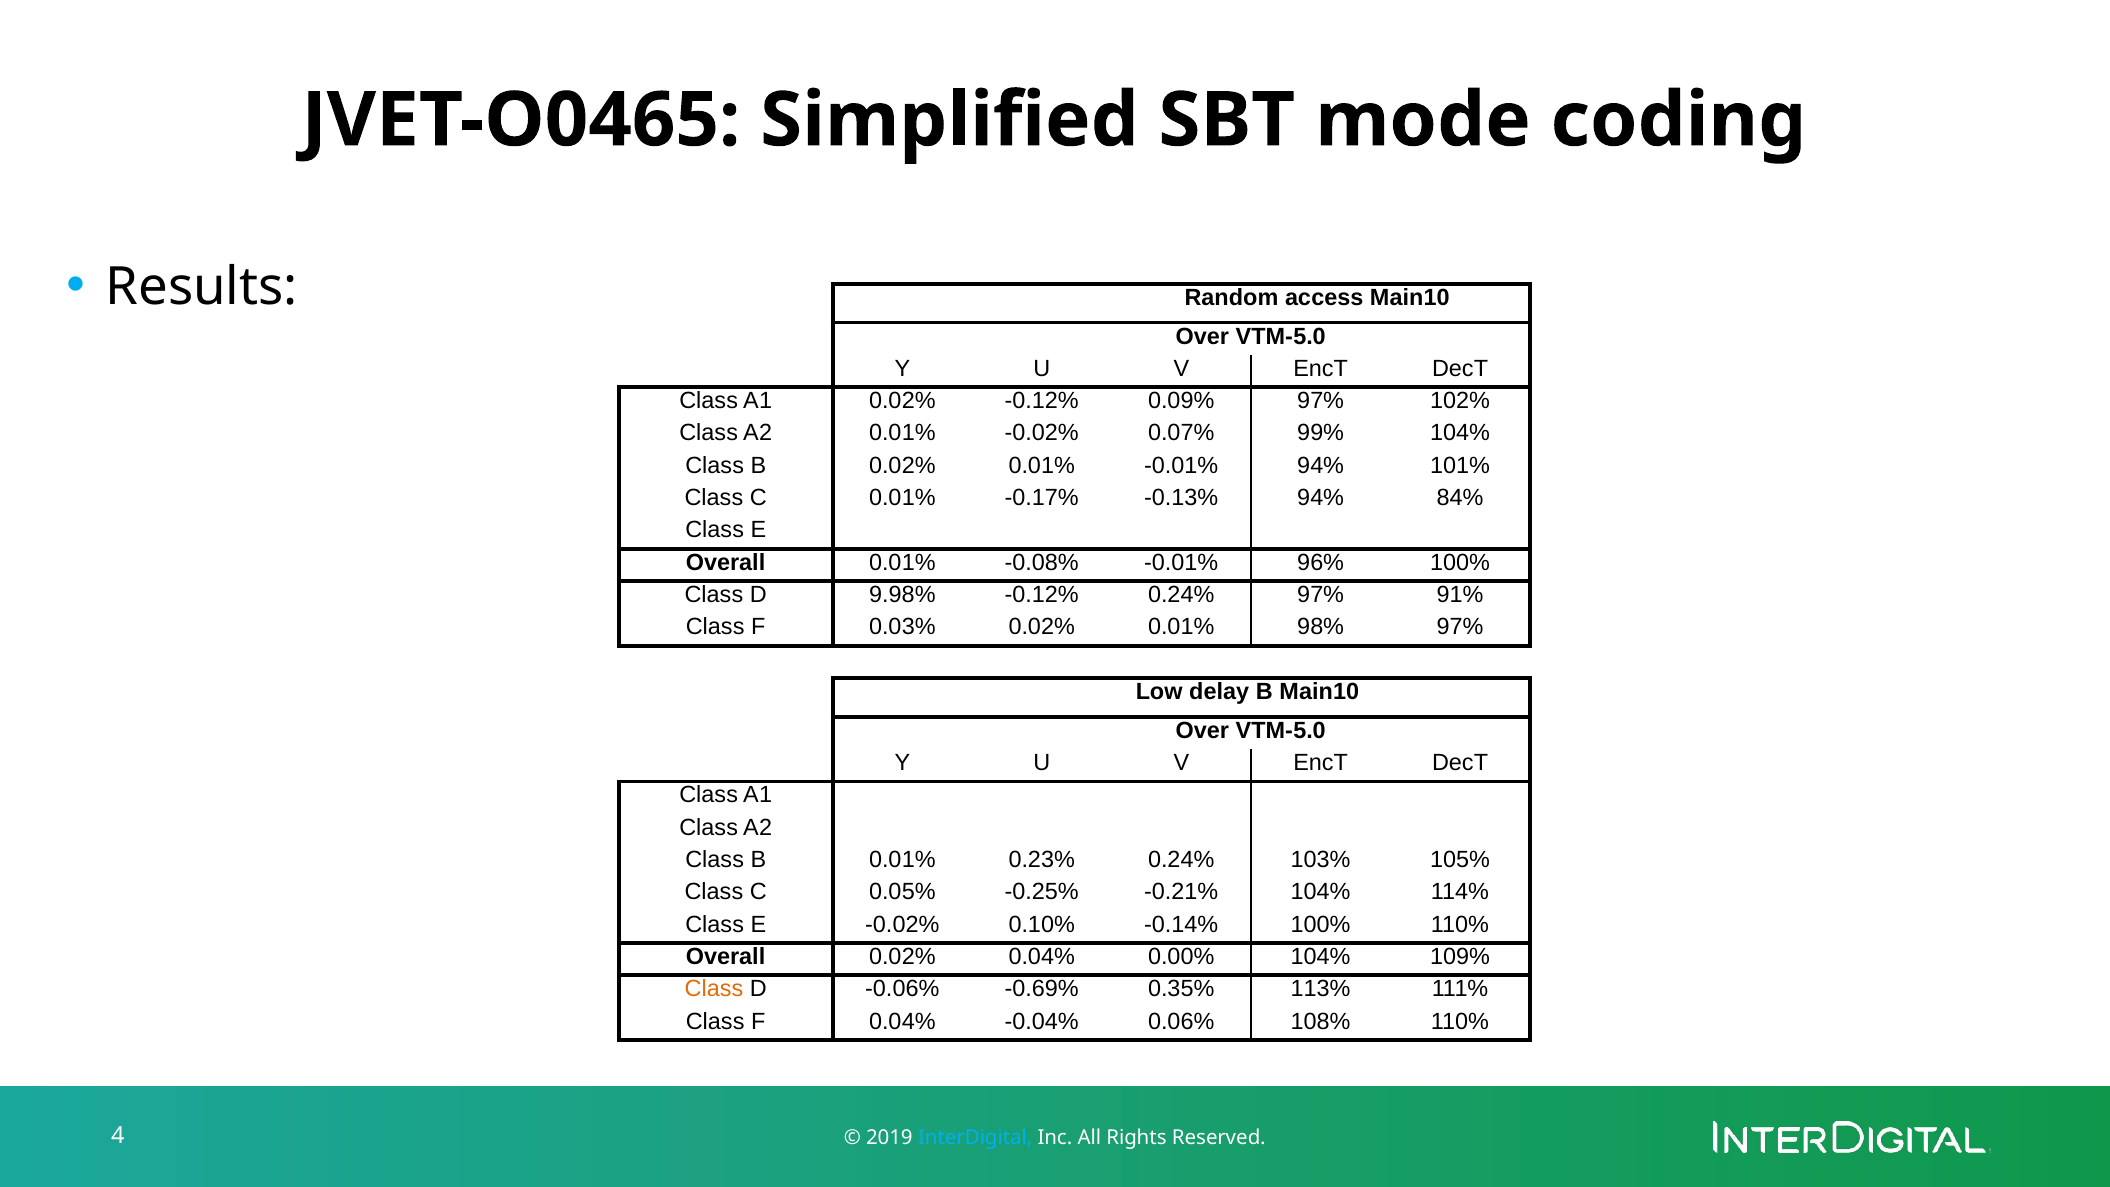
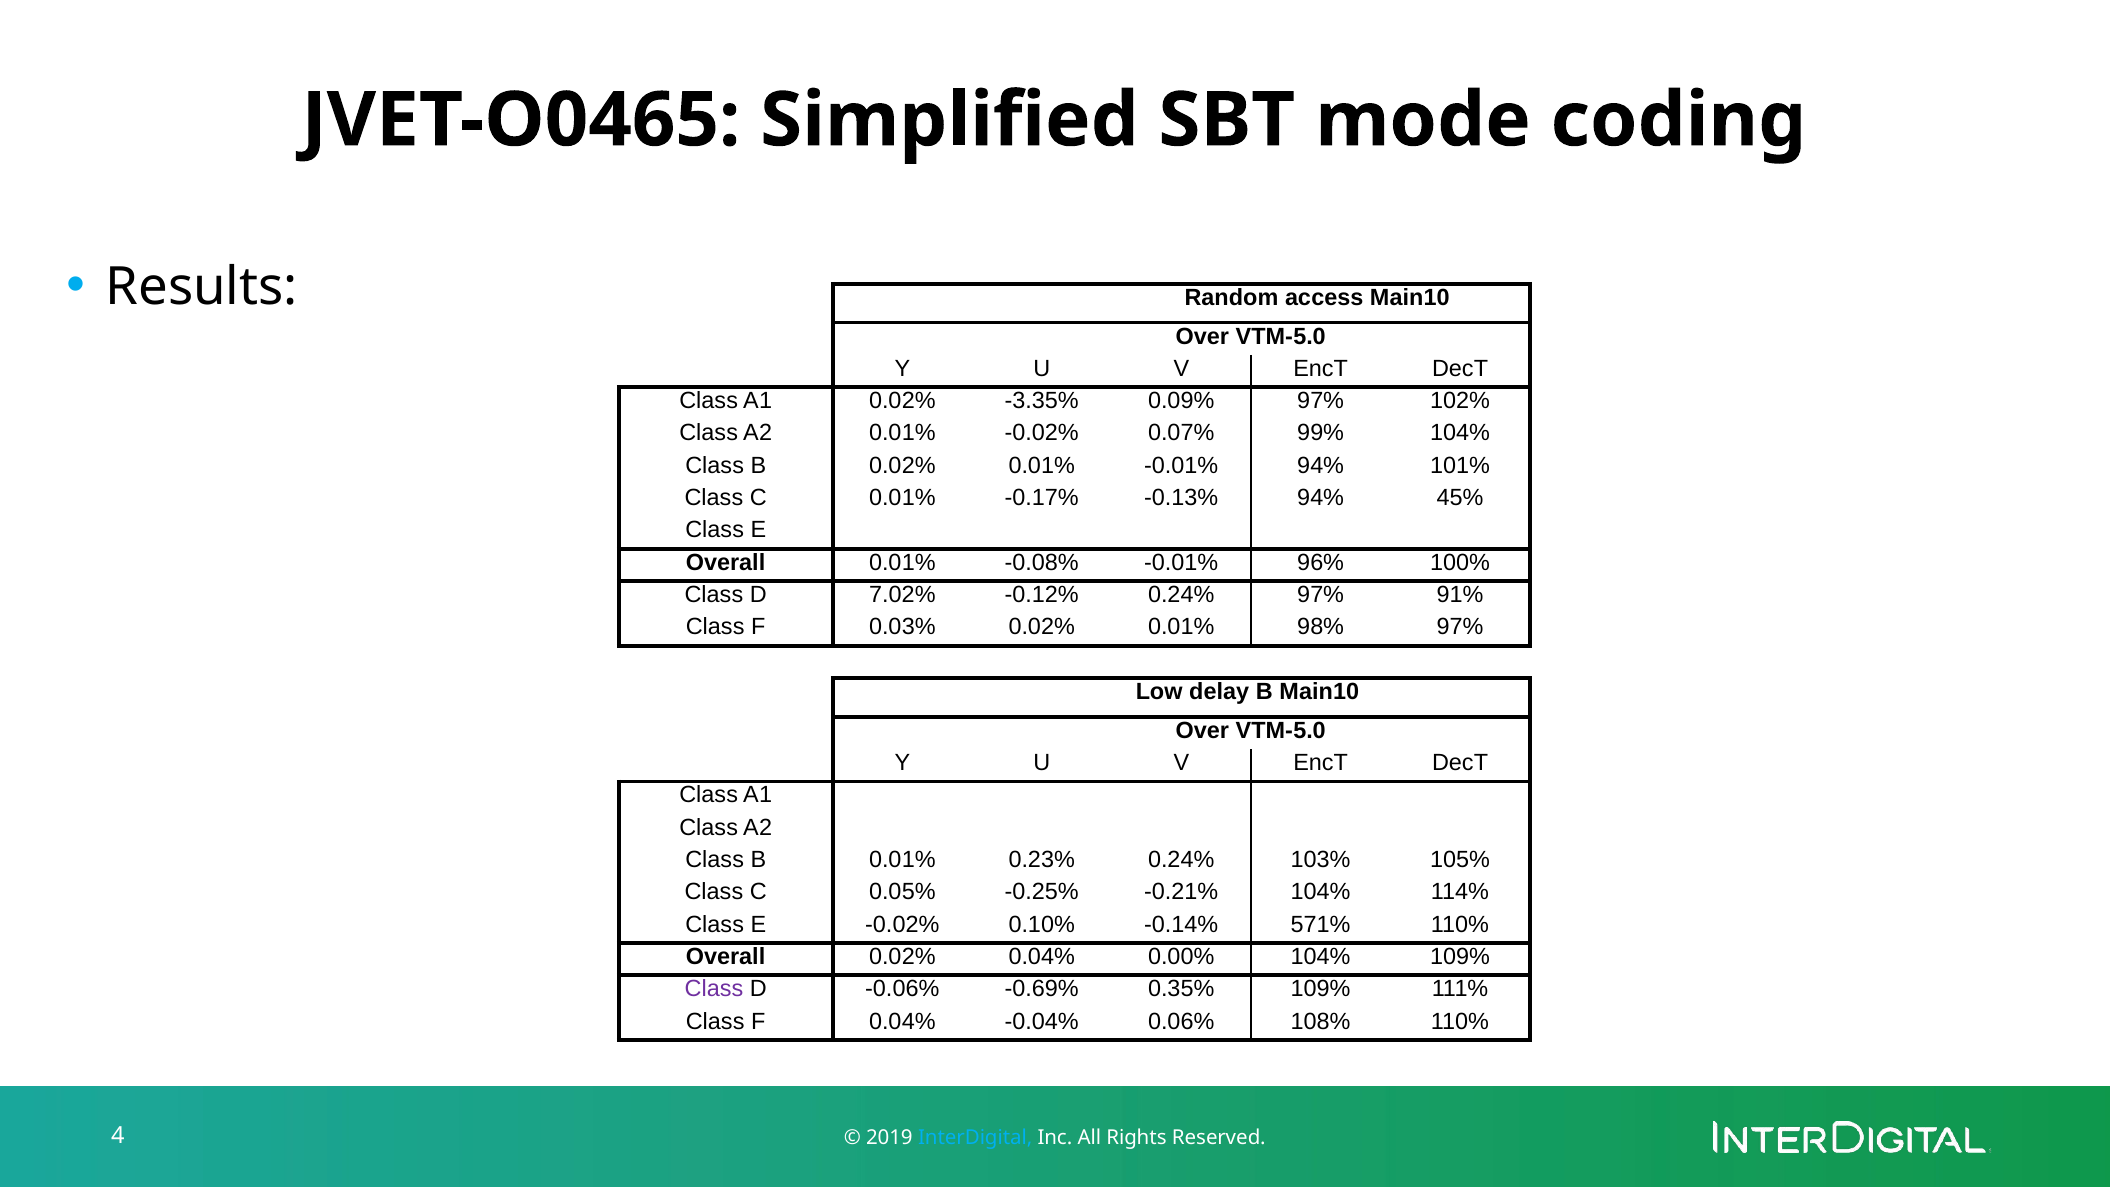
0.02% -0.12%: -0.12% -> -3.35% (1042, 401)
84%: 84% -> 45% (1460, 498)
9.98%: 9.98% -> 7.02% (902, 595)
-0.14% 100%: 100% -> 571% (1321, 924)
Class colour: orange -> purple (714, 989)
0.35% 113%: 113% -> 109% (1321, 989)
